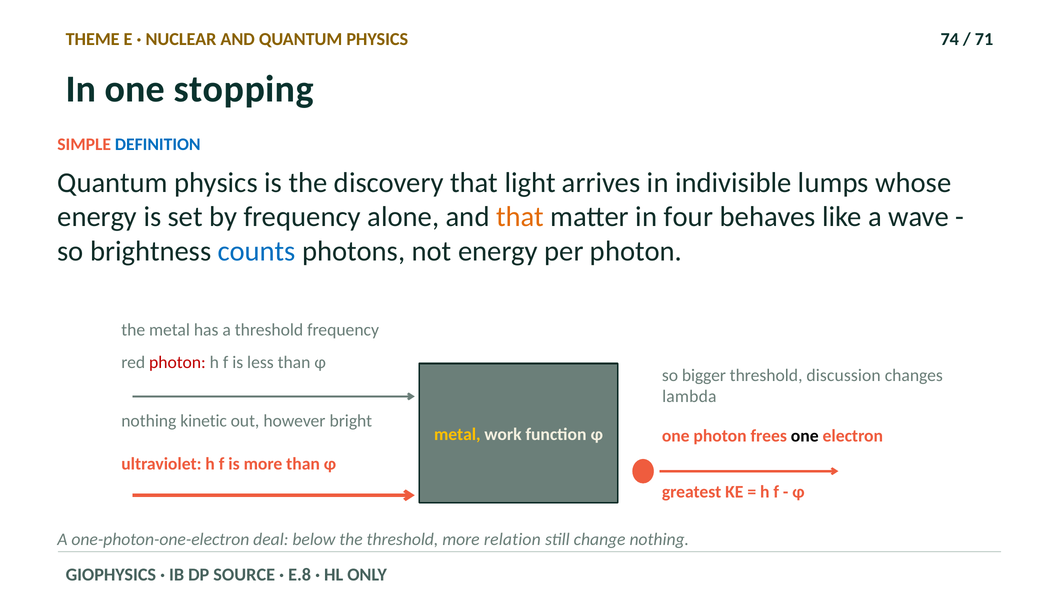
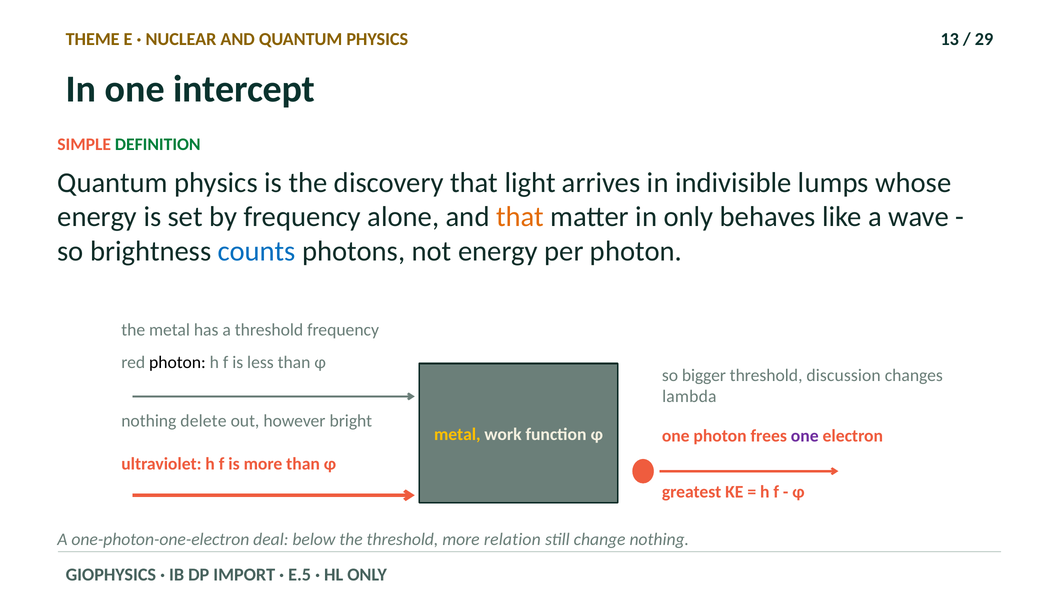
74: 74 -> 13 (950, 39)
71: 71 -> 29 (984, 39)
stopping: stopping -> intercept (244, 89)
DEFINITION colour: blue -> green (158, 144)
in four: four -> only (688, 217)
photon colour: red -> black (177, 362)
kinetic: kinetic -> delete (203, 421)
one colour: black -> purple (805, 436)
SOURCE: SOURCE -> IMPORT (244, 575)
E.8: E.8 -> E.5 (300, 575)
